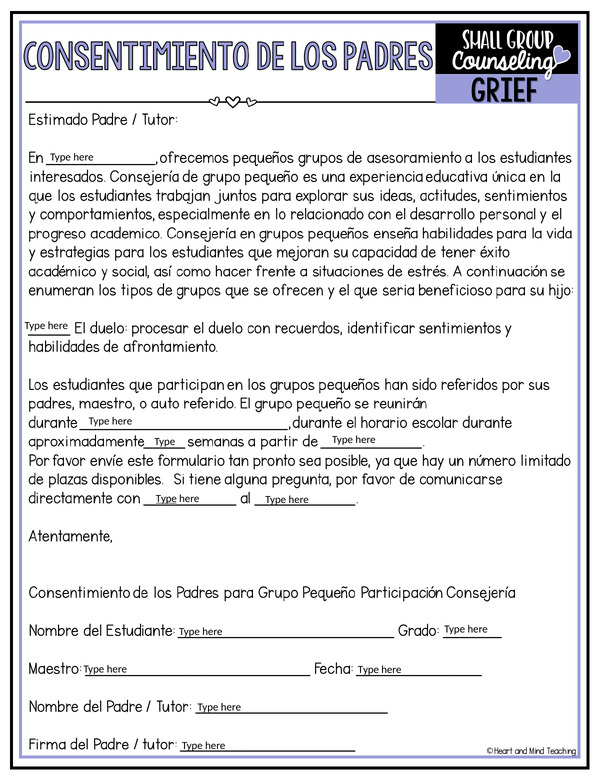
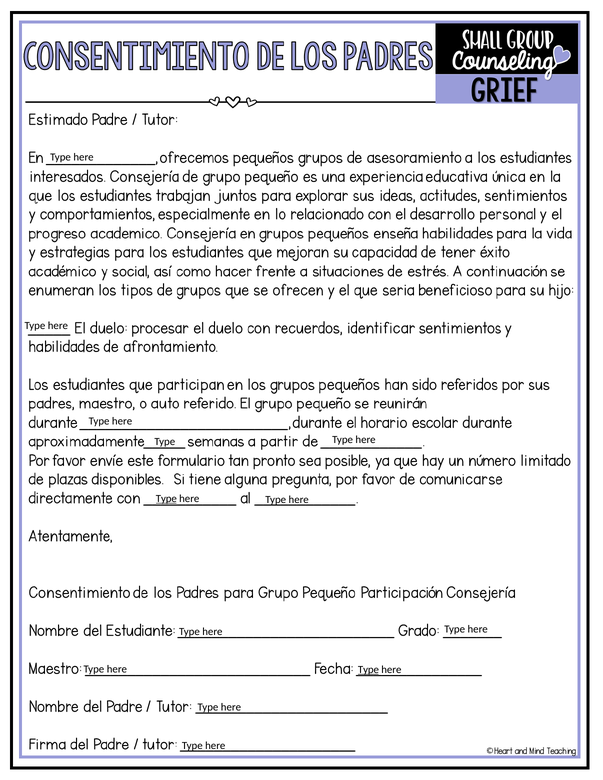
Type underline: none -> present (368, 670)
